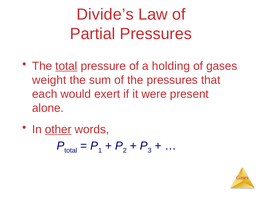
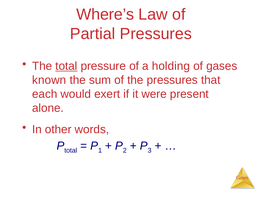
Divide’s: Divide’s -> Where’s (105, 14)
weight: weight -> known (49, 80)
other underline: present -> none (58, 129)
